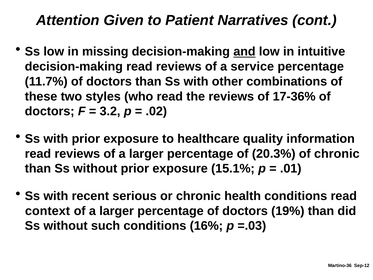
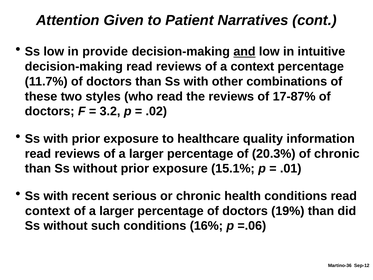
missing: missing -> provide (105, 52)
a service: service -> context (252, 67)
17-36%: 17-36% -> 17-87% (294, 96)
=.03: =.03 -> =.06 (252, 226)
